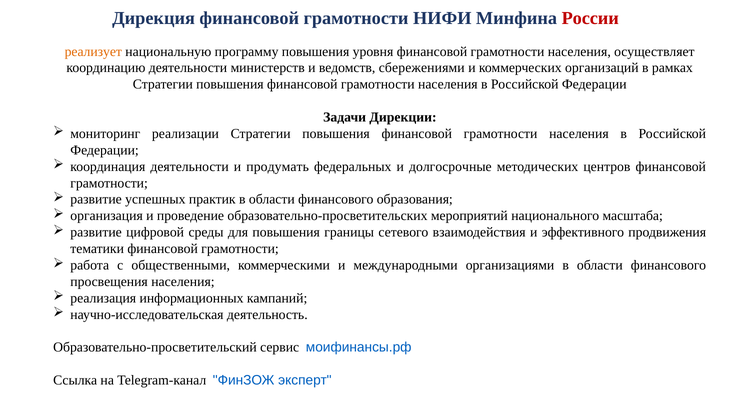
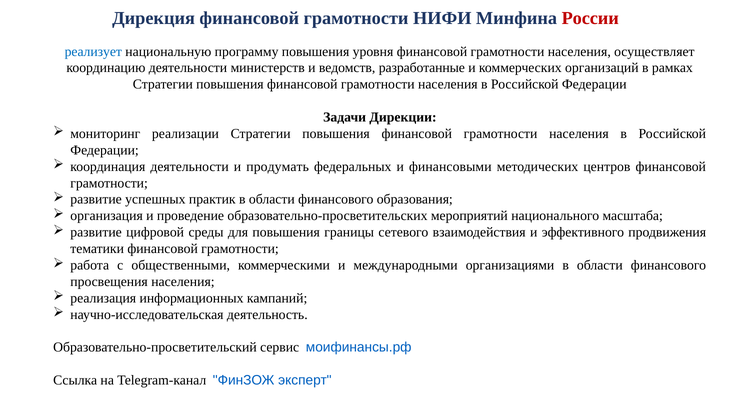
реализует colour: orange -> blue (93, 52)
сбережениями: сбережениями -> разработанные (422, 68)
долгосрочные: долгосрочные -> финансовыми (450, 167)
